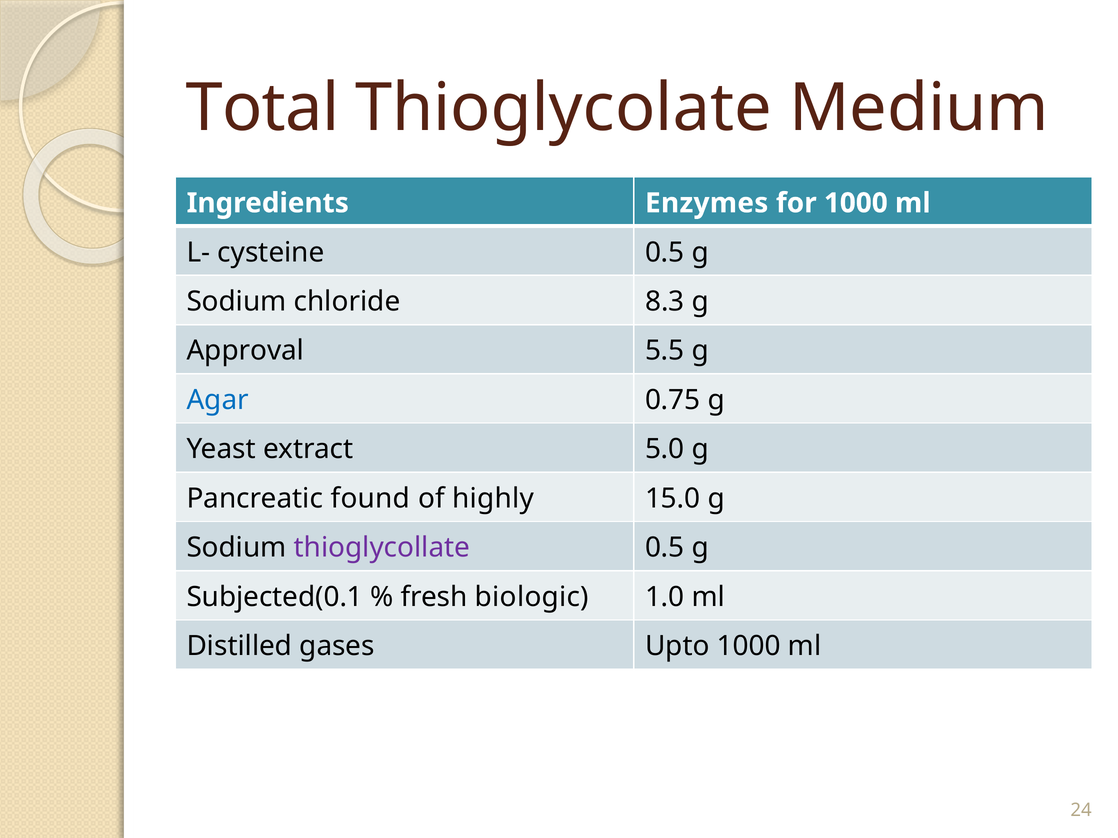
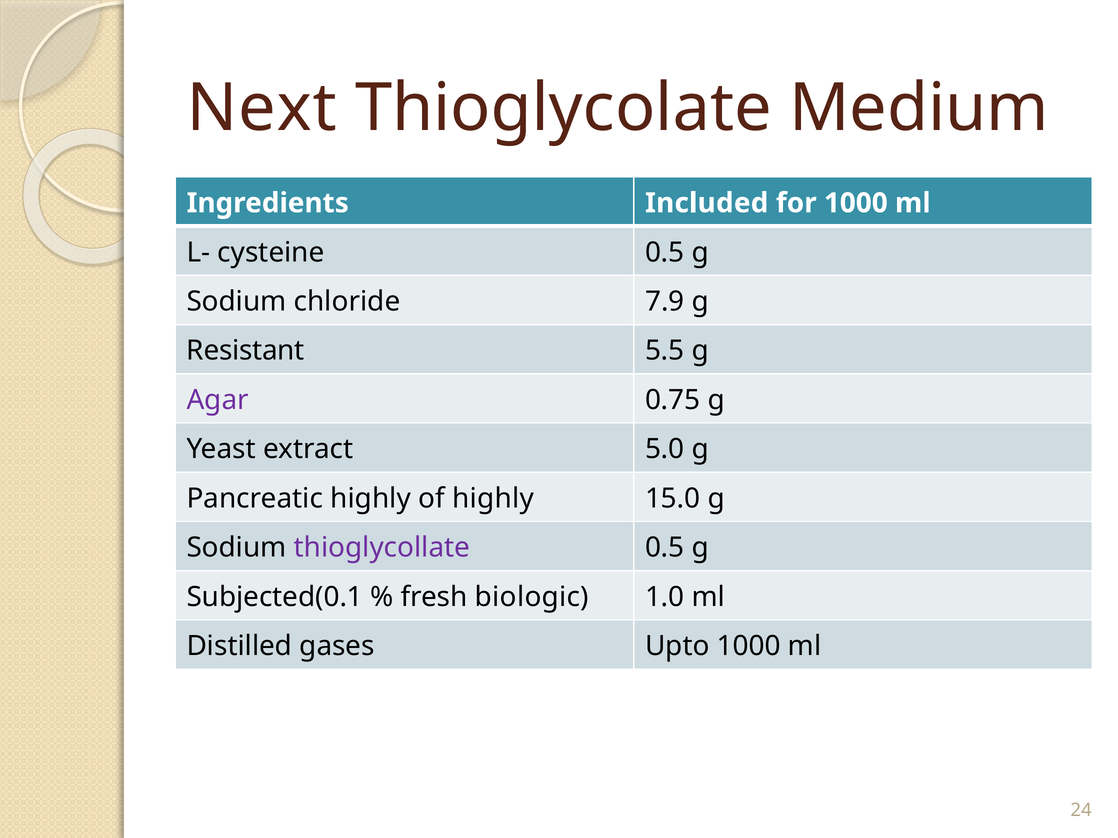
Total: Total -> Next (262, 108)
Enzymes: Enzymes -> Included (707, 203)
8.3: 8.3 -> 7.9 (665, 302)
Approval: Approval -> Resistant (246, 351)
Agar colour: blue -> purple (218, 400)
Pancreatic found: found -> highly (371, 499)
